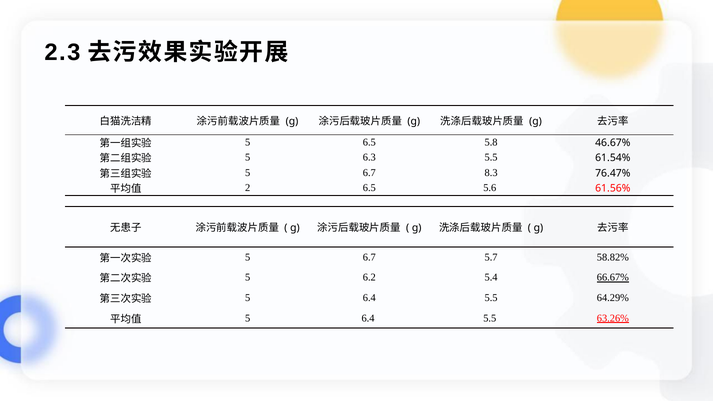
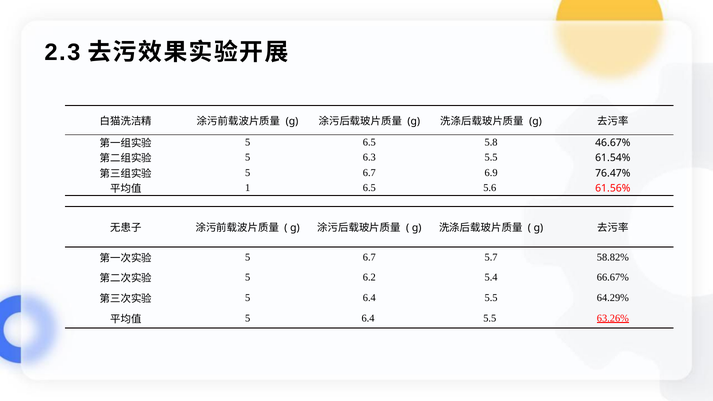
8.3: 8.3 -> 6.9 (491, 173)
2: 2 -> 1 (248, 188)
66.67% underline: present -> none (613, 278)
